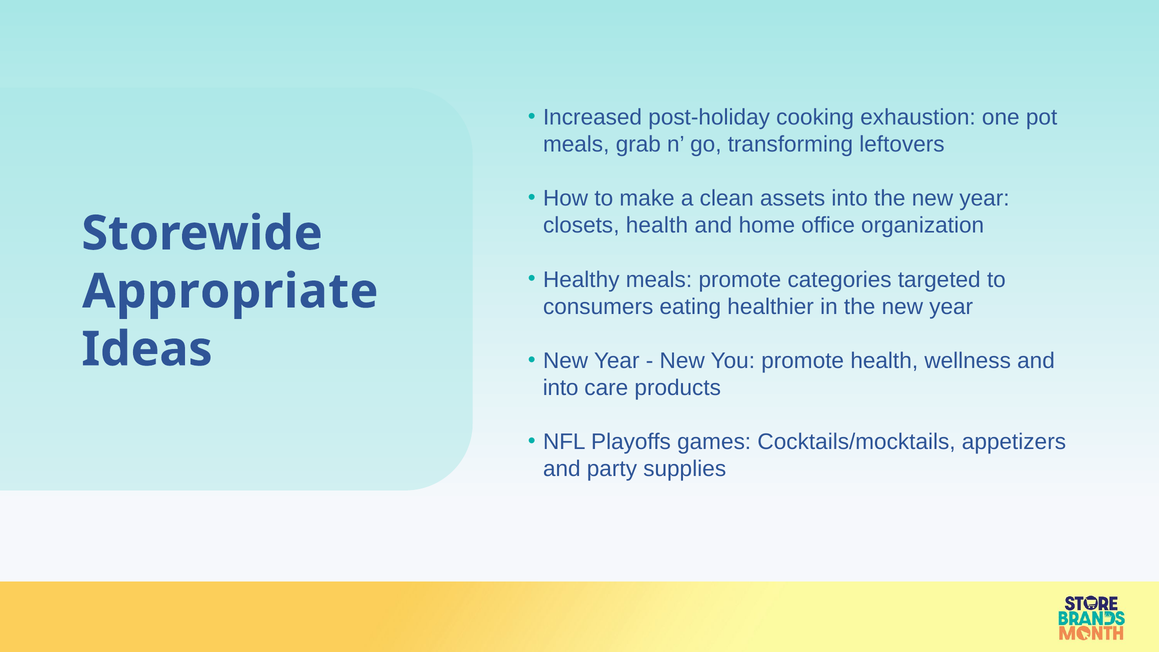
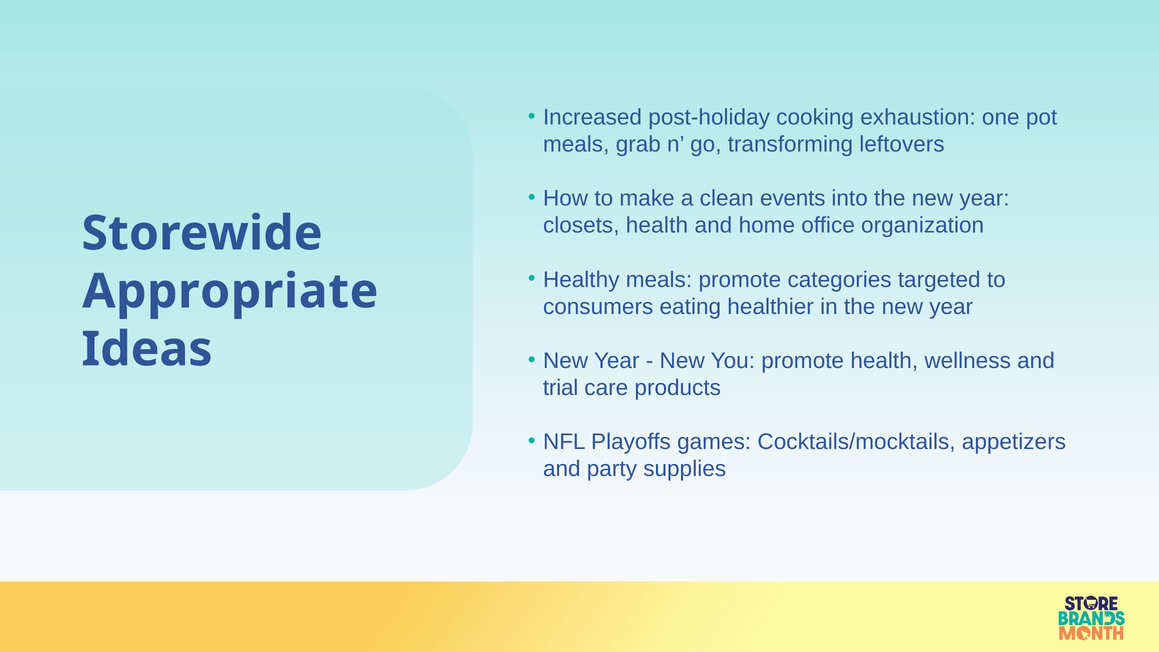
assets: assets -> events (793, 198)
into: into -> trial (561, 388)
